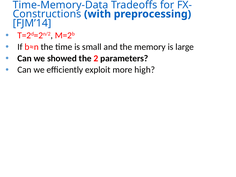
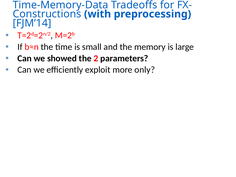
high: high -> only (145, 70)
